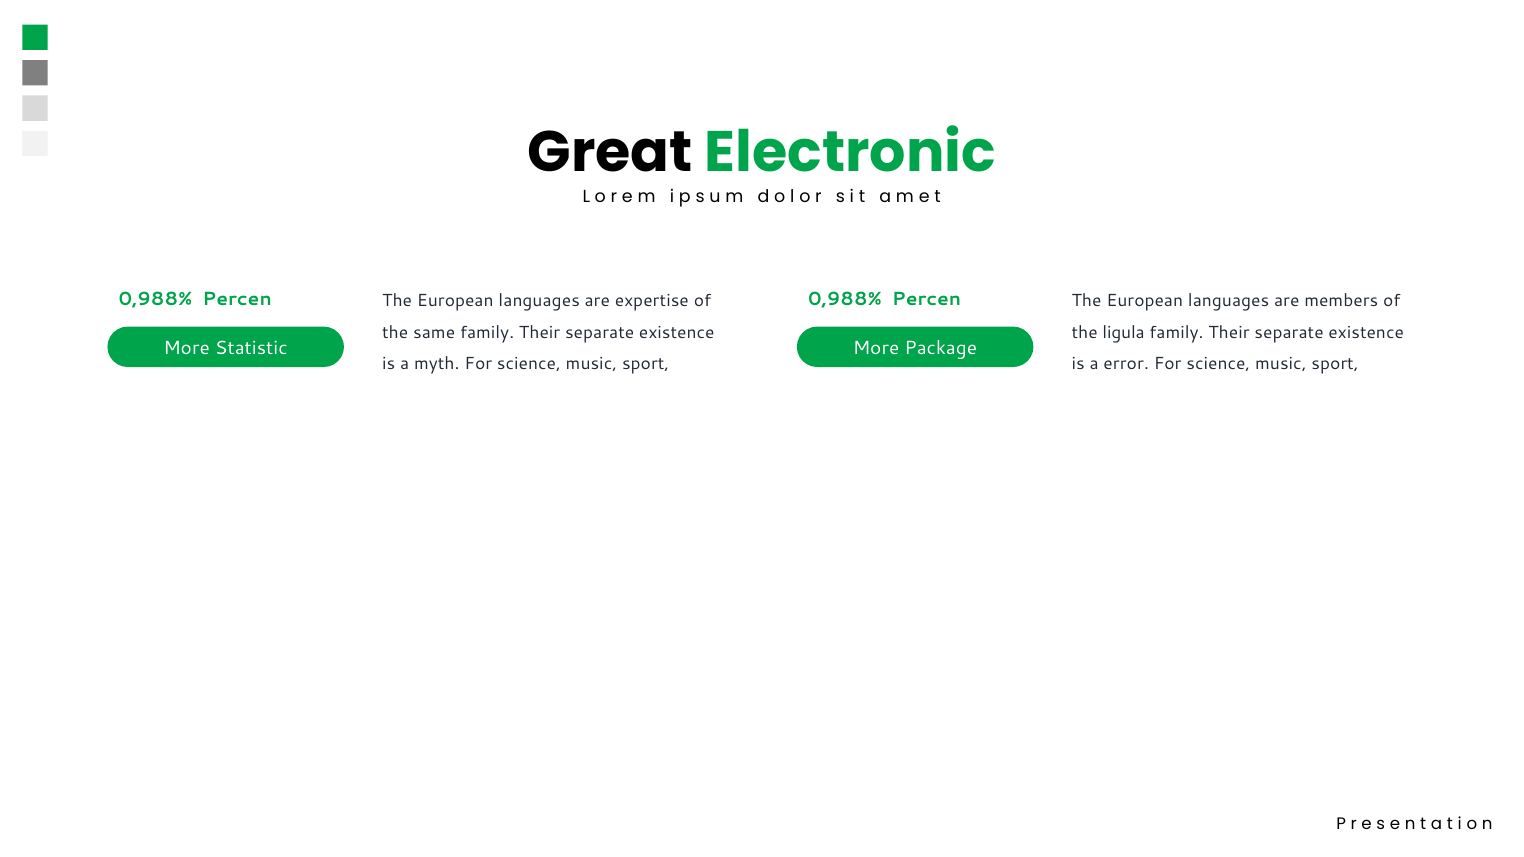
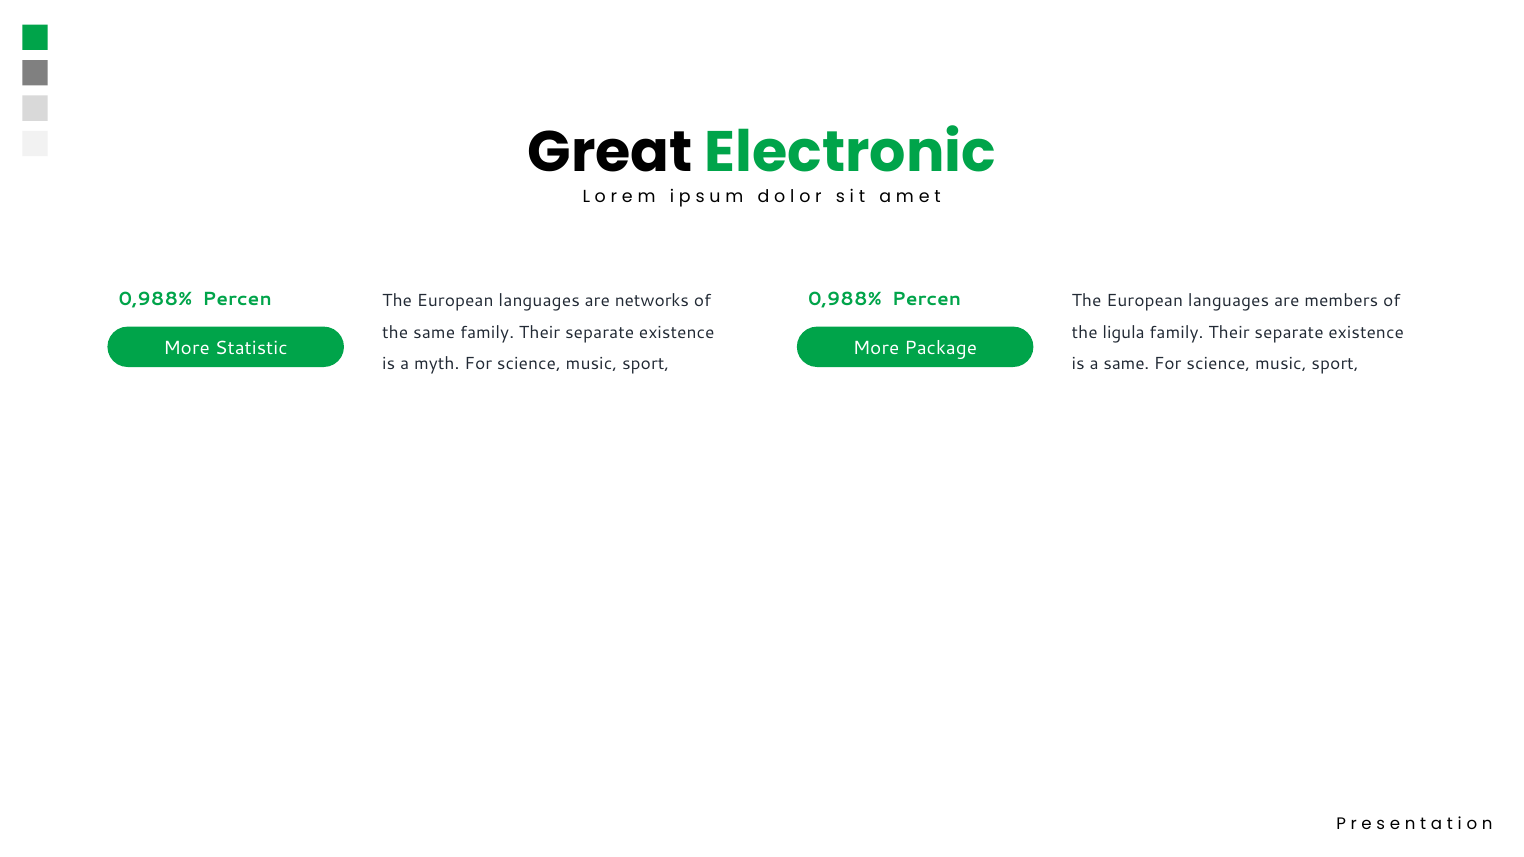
expertise: expertise -> networks (652, 301)
a error: error -> same (1126, 364)
